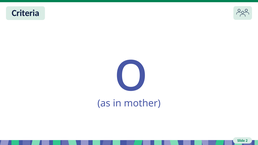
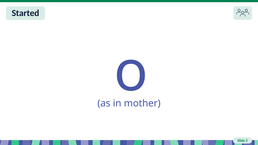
Criteria: Criteria -> Started (25, 13)
